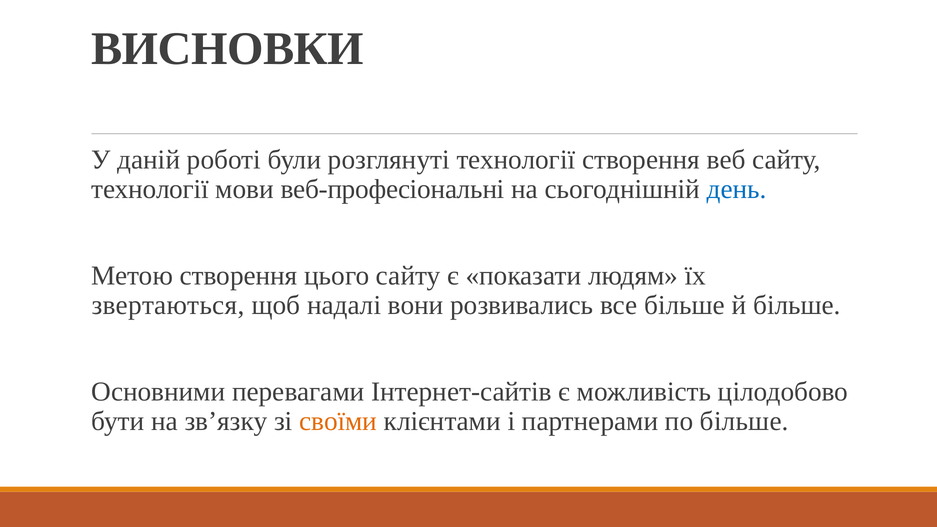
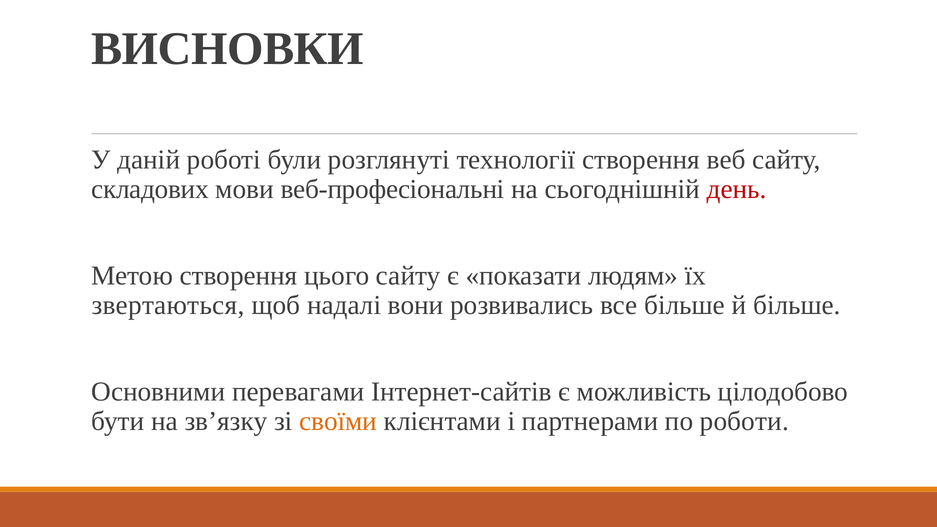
технології: технології -> складових (150, 189)
день colour: blue -> red (737, 189)
по більше: більше -> роботи (744, 421)
